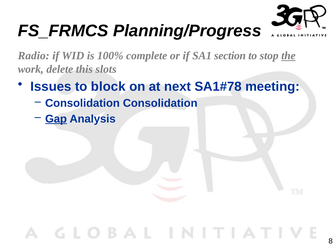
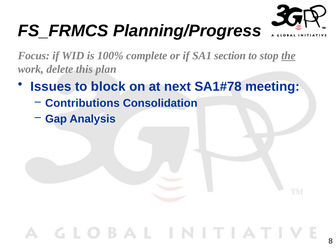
Radio: Radio -> Focus (34, 56)
slots: slots -> plan (106, 69)
Consolidation: Consolidation -> Contributions (82, 103)
Gap underline: present -> none (56, 119)
